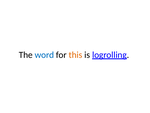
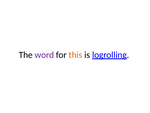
word colour: blue -> purple (44, 55)
